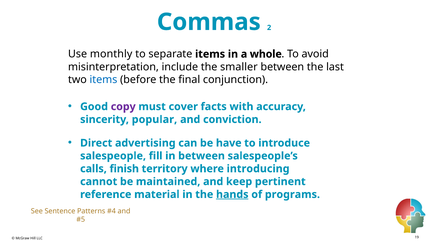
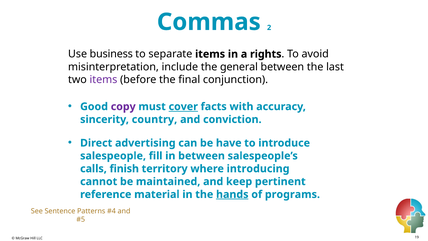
monthly: monthly -> business (111, 54)
whole: whole -> rights (266, 54)
smaller: smaller -> general (239, 67)
items colour: blue -> purple (103, 80)
cover underline: none -> present (183, 106)
popular: popular -> country (154, 119)
